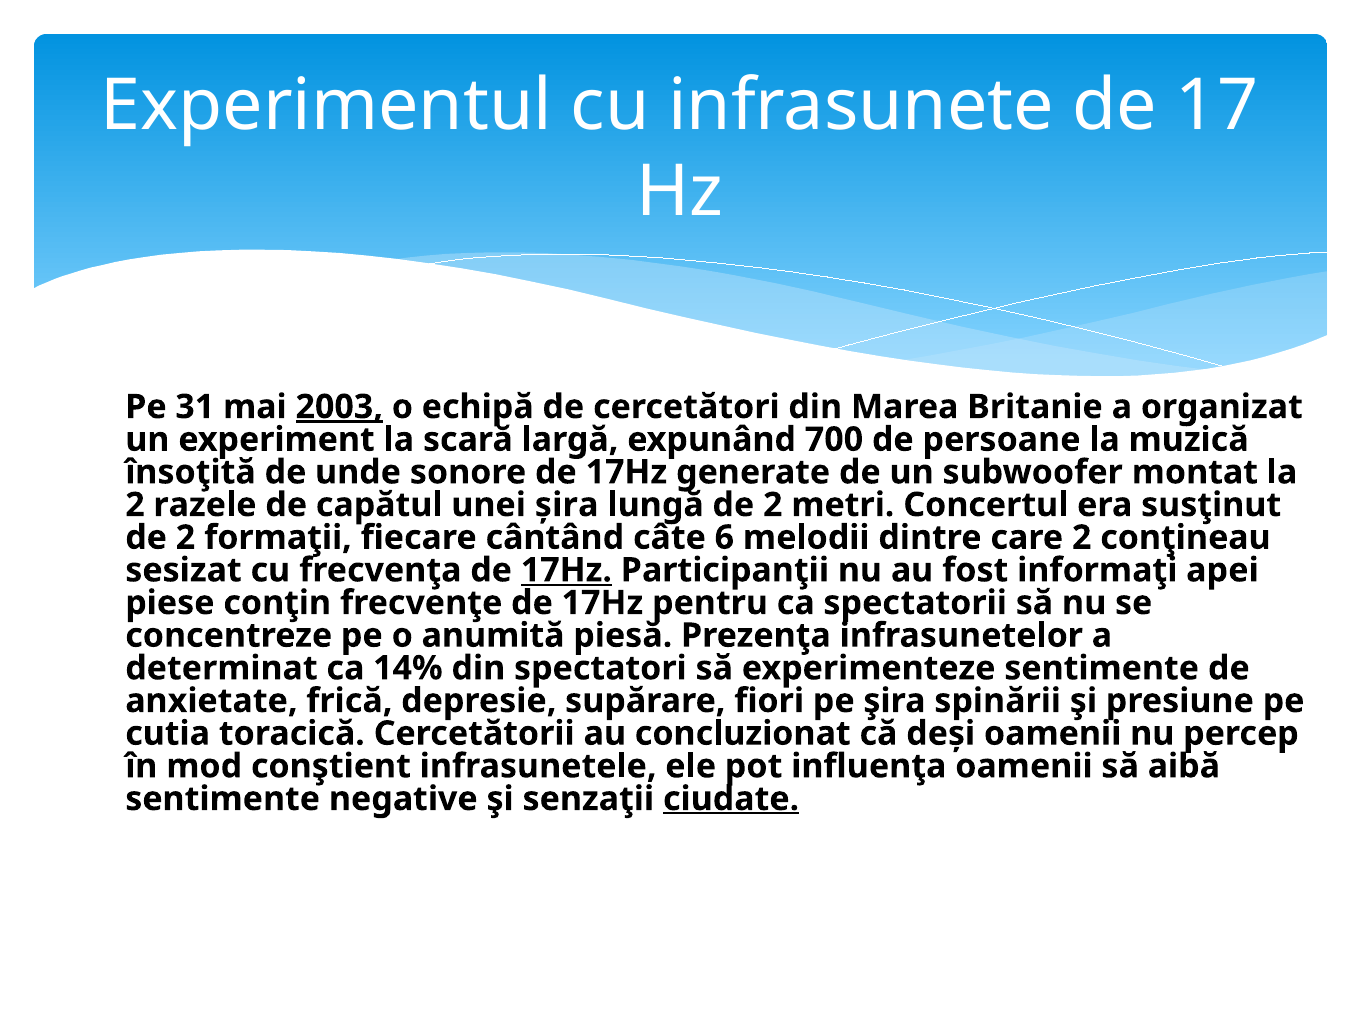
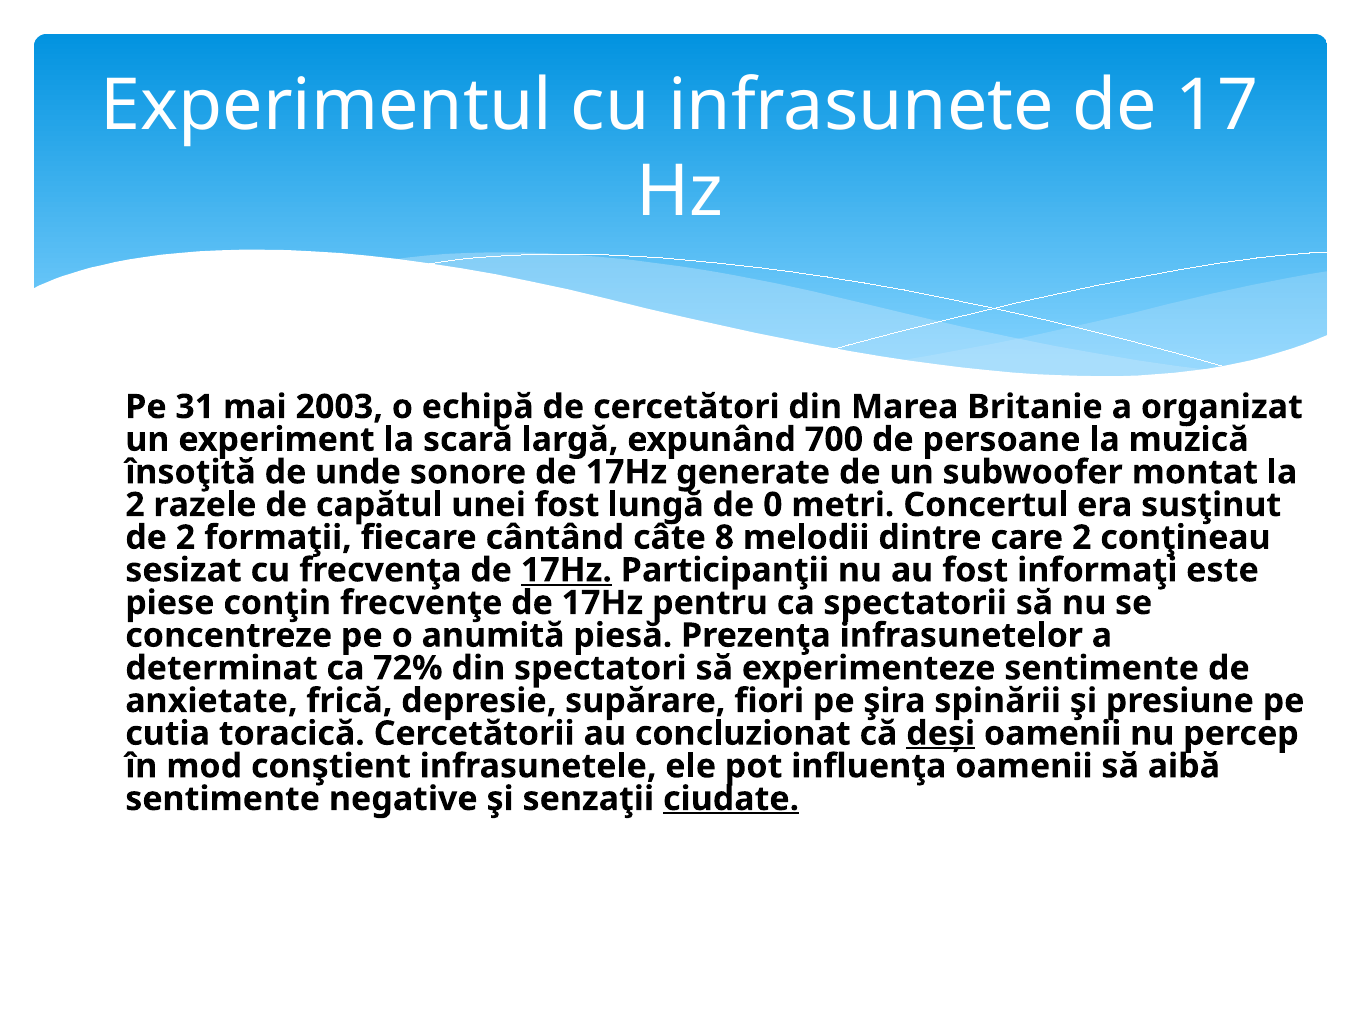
2003 underline: present -> none (339, 407)
unei şira: şira -> fost (567, 505)
lungă de 2: 2 -> 0 (773, 505)
6: 6 -> 8 (724, 538)
apei: apei -> este (1222, 570)
14%: 14% -> 72% (408, 668)
deşi underline: none -> present (941, 734)
